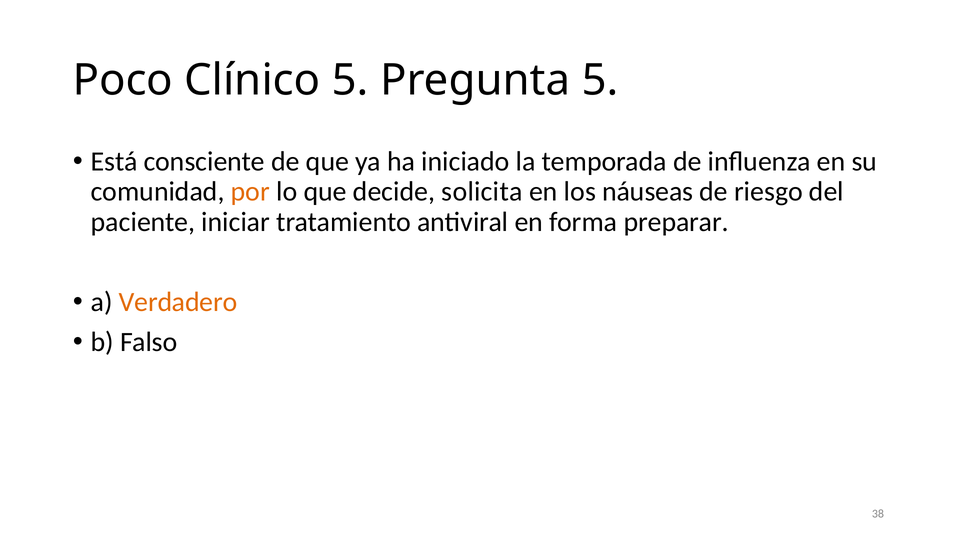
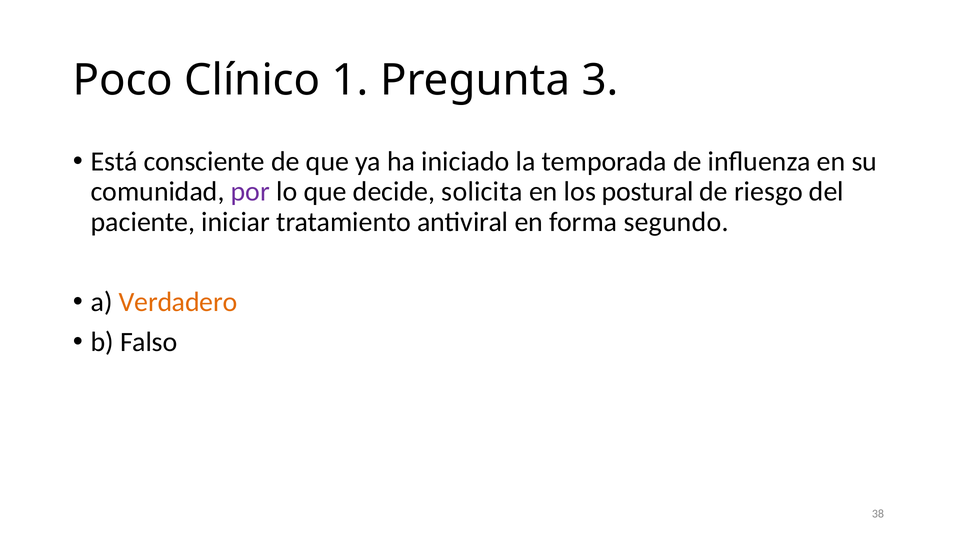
Clínico 5: 5 -> 1 (350, 80)
Pregunta 5: 5 -> 3 (600, 80)
por colour: orange -> purple (250, 192)
náuseas: náuseas -> postural (648, 192)
preparar: preparar -> segundo (676, 222)
